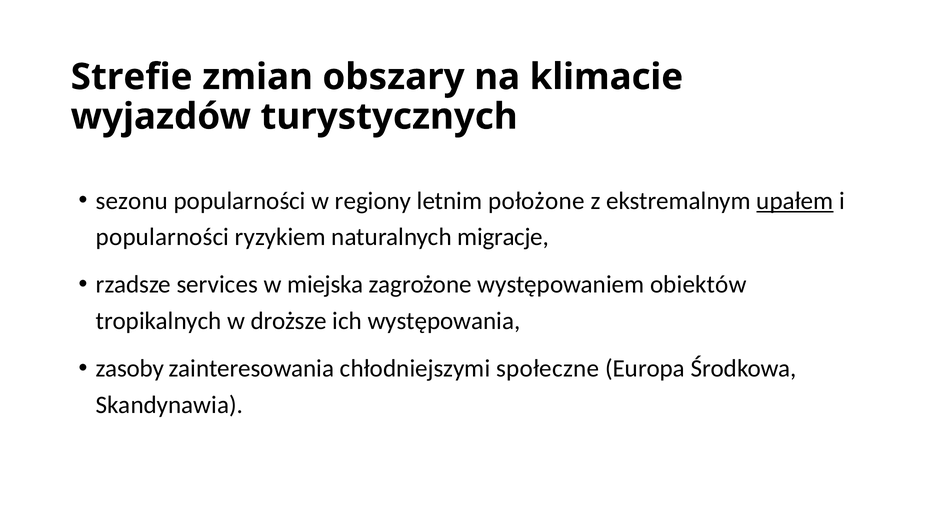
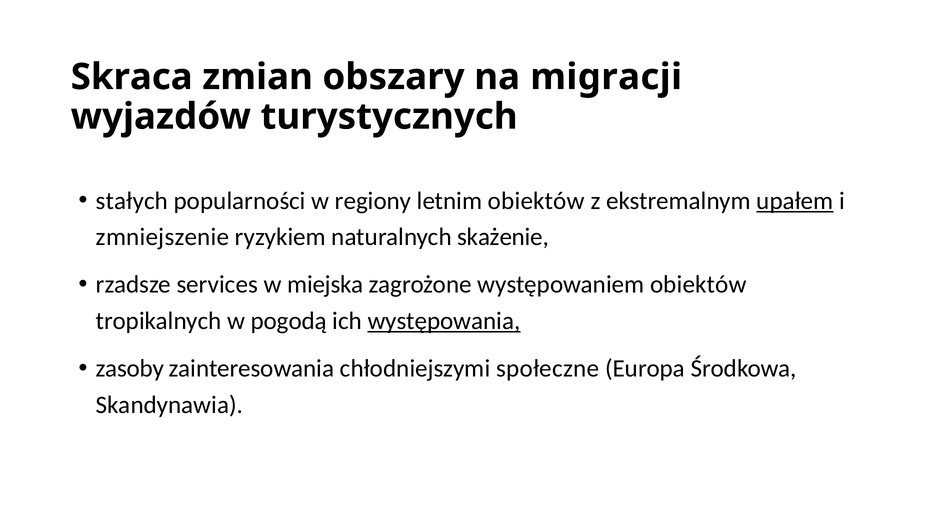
Strefie: Strefie -> Skraca (132, 77)
klimacie: klimacie -> migracji (606, 77)
sezonu: sezonu -> stałych (132, 201)
letnim położone: położone -> obiektów (536, 201)
popularności: popularności -> zmniejszenie (163, 237)
migracje: migracje -> skażenie (503, 237)
droższe: droższe -> pogodą (289, 321)
występowania underline: none -> present (444, 321)
